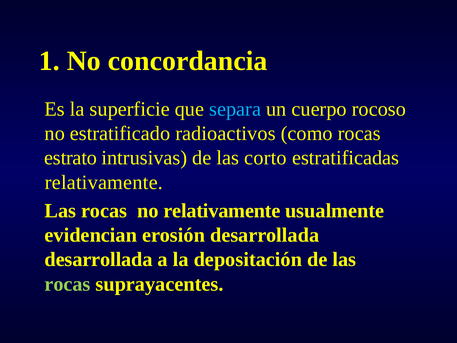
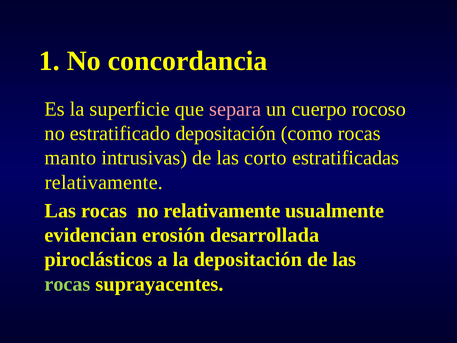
separa colour: light blue -> pink (235, 109)
estratificado radioactivos: radioactivos -> depositación (226, 133)
estrato: estrato -> manto (70, 158)
desarrollada: desarrollada -> piroclásticos (99, 259)
